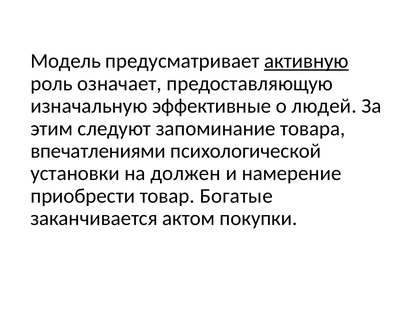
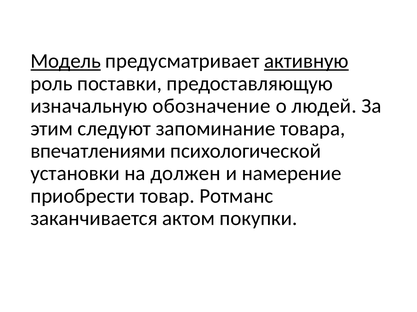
Модель underline: none -> present (66, 61)
означает: означает -> поставки (120, 84)
эффективные: эффективные -> обозначение (211, 106)
Богатые: Богатые -> Ротманс (236, 196)
